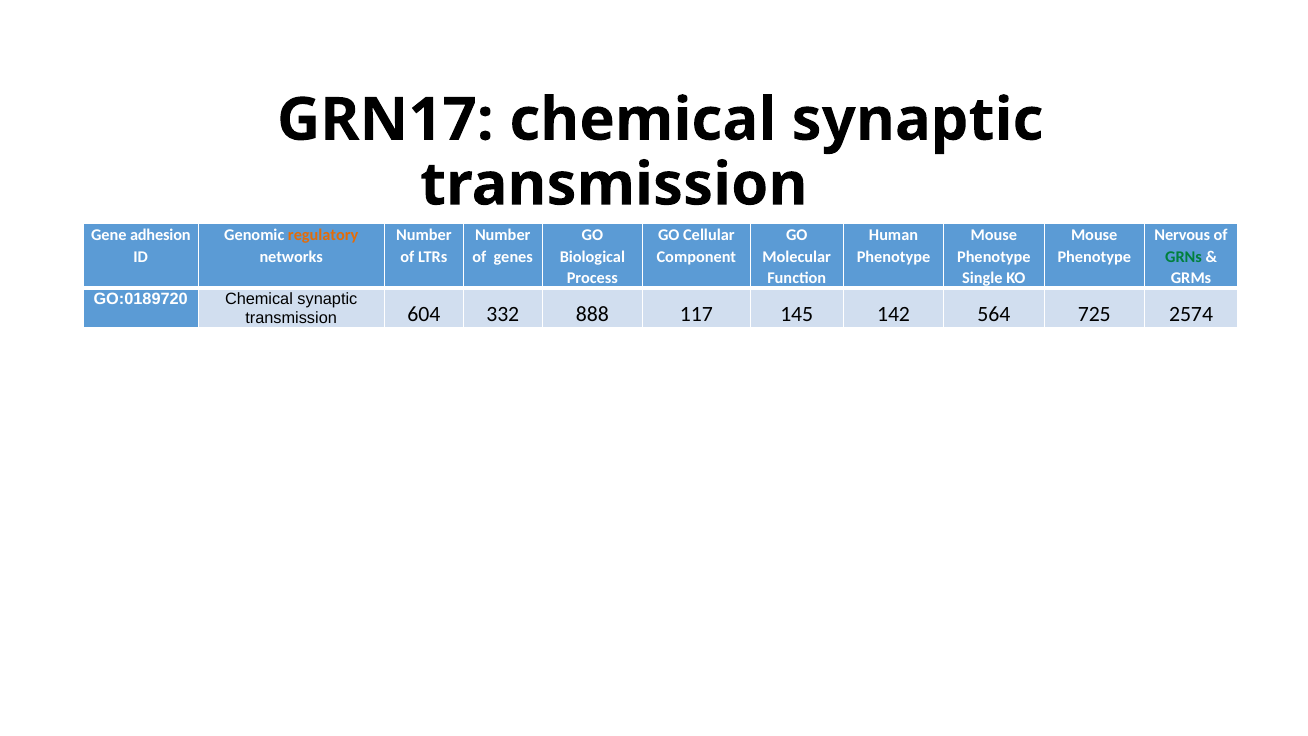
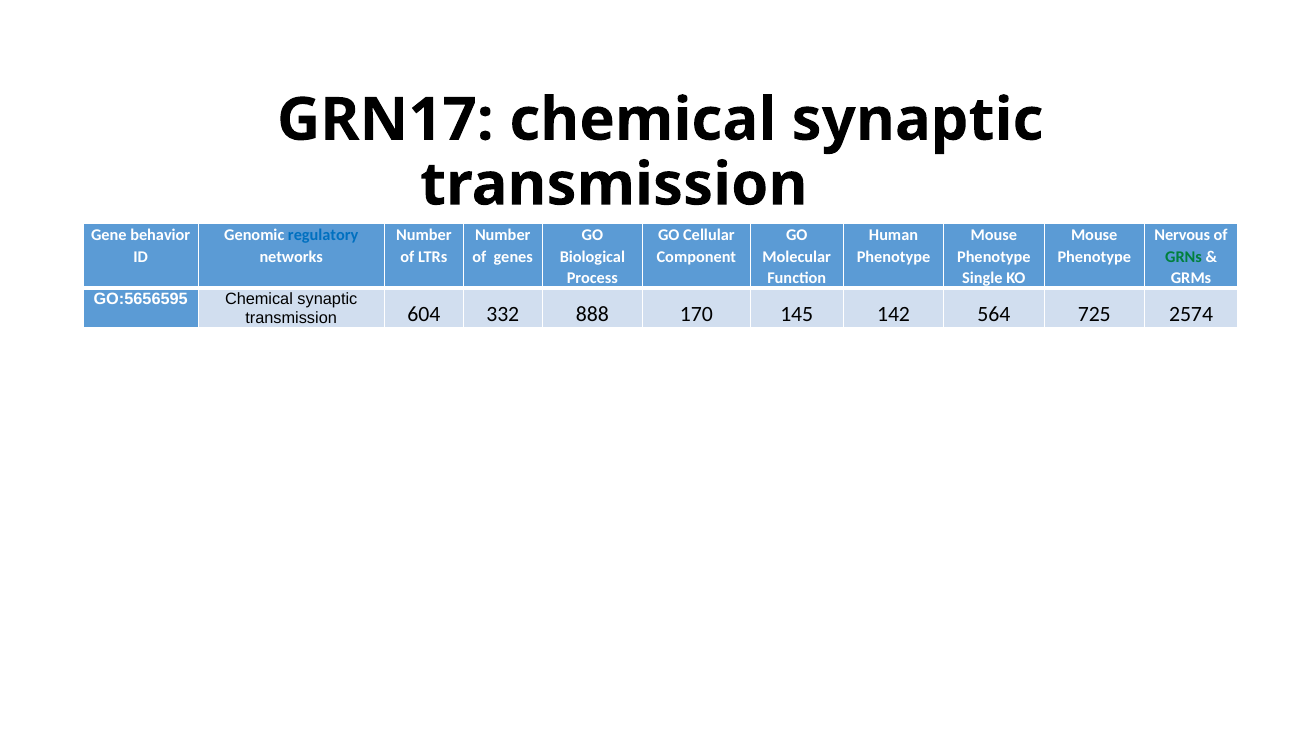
adhesion: adhesion -> behavior (160, 235)
regulatory colour: orange -> blue (323, 235)
GO:0189720: GO:0189720 -> GO:5656595 (141, 299)
117: 117 -> 170 (696, 314)
